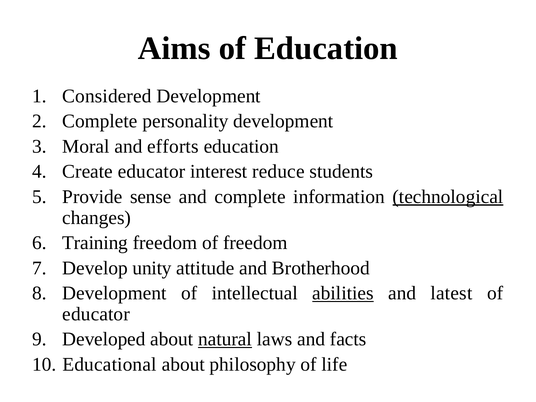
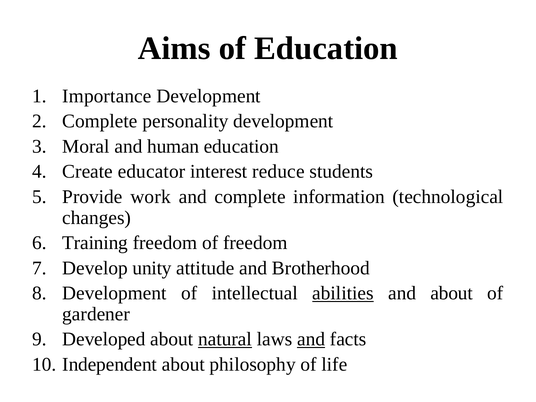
Considered: Considered -> Importance (107, 96)
efforts: efforts -> human (173, 146)
sense: sense -> work (151, 197)
technological underline: present -> none (448, 197)
and latest: latest -> about (452, 293)
educator: educator -> gardener (96, 314)
and underline: none -> present (311, 339)
Educational: Educational -> Independent (110, 364)
